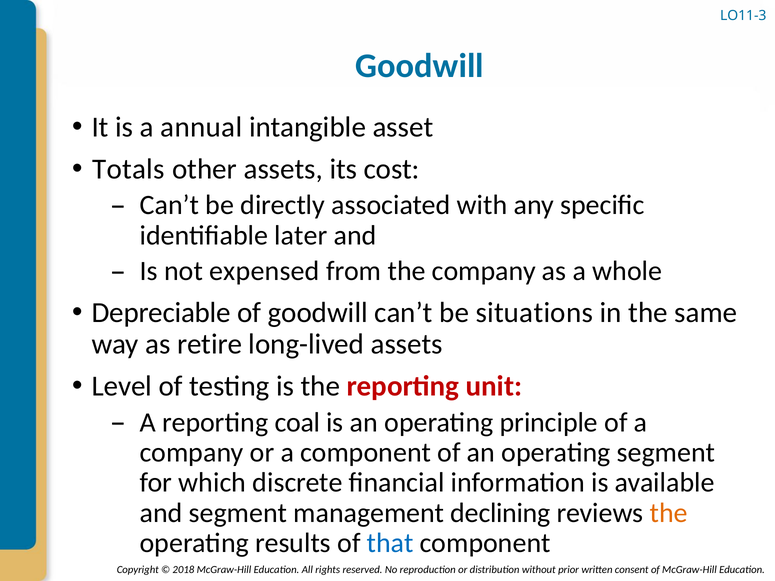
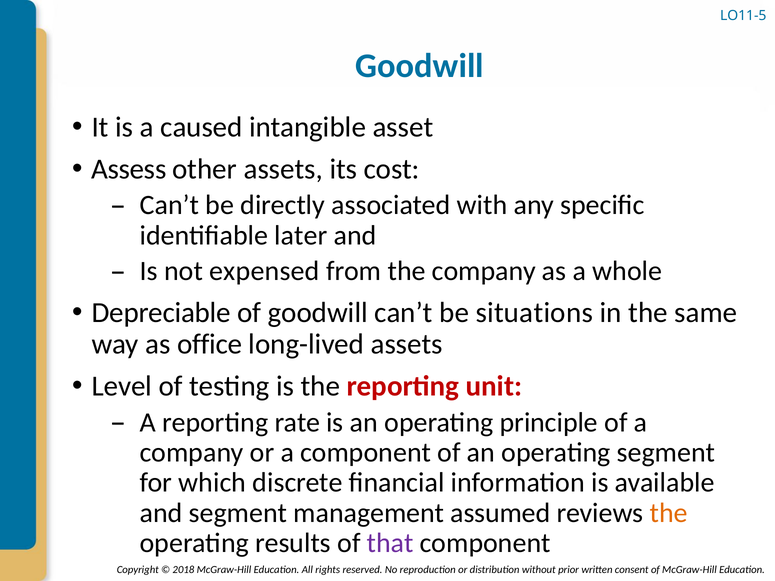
LO11-3: LO11-3 -> LO11-5 (743, 16)
annual: annual -> caused (201, 127)
Totals: Totals -> Assess (129, 169)
retire: retire -> office (210, 344)
coal: coal -> rate (297, 423)
declining: declining -> assumed (500, 513)
that colour: blue -> purple (390, 543)
